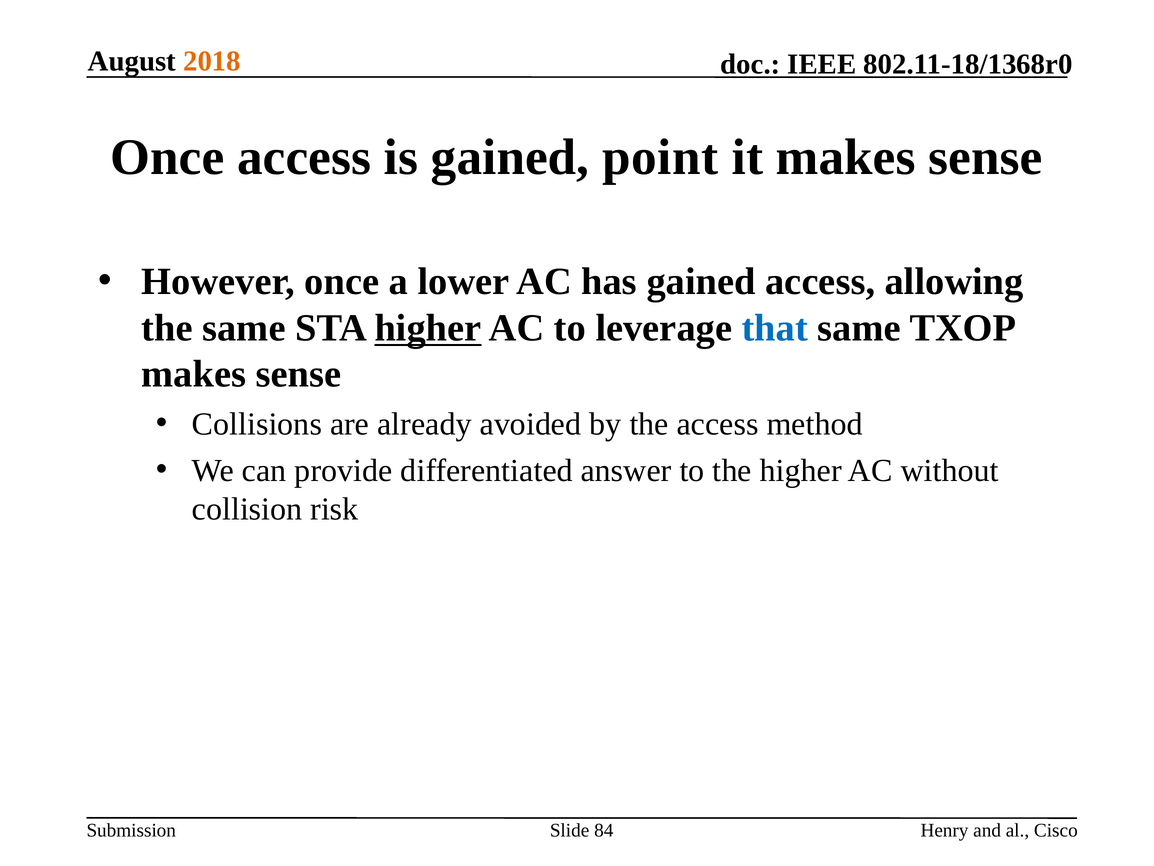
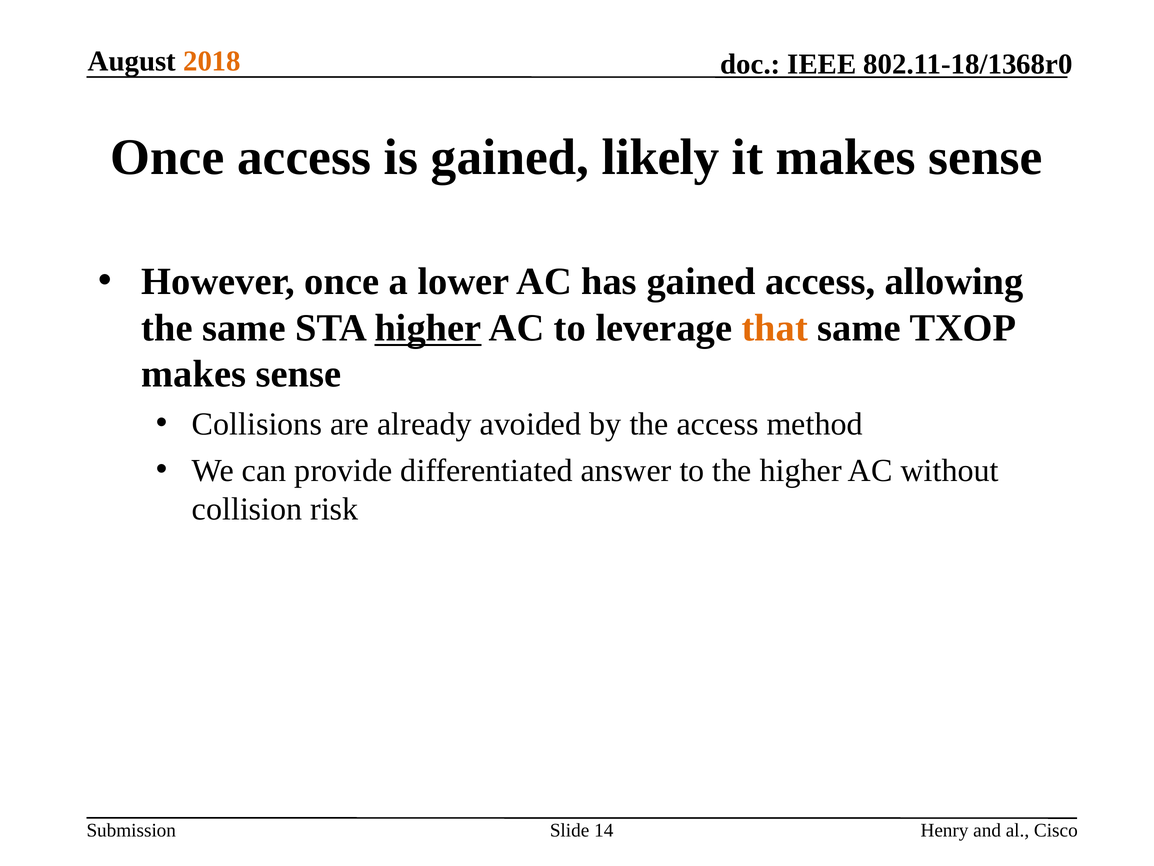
point: point -> likely (661, 157)
that colour: blue -> orange (775, 328)
84: 84 -> 14 (604, 830)
